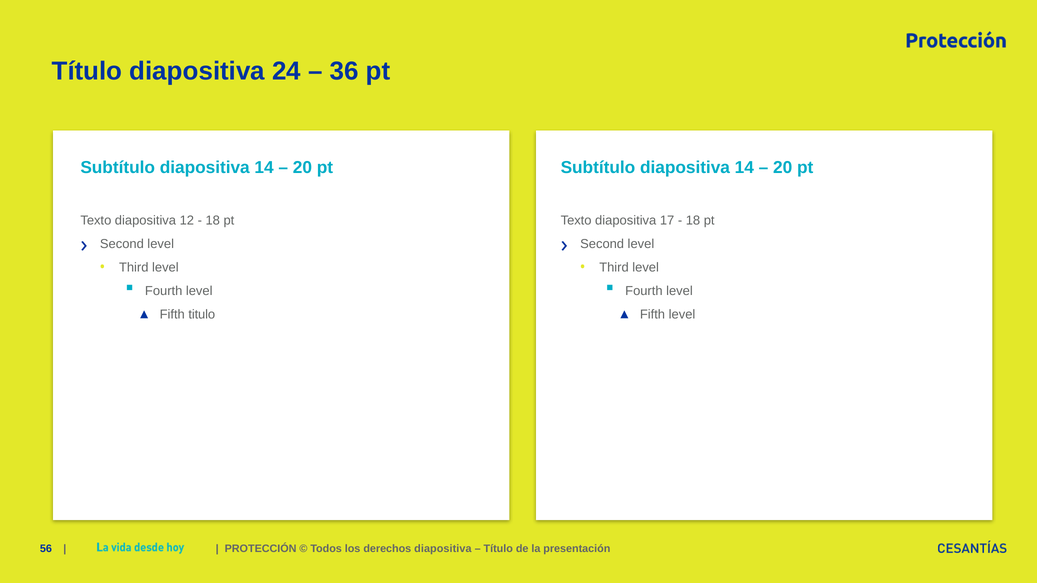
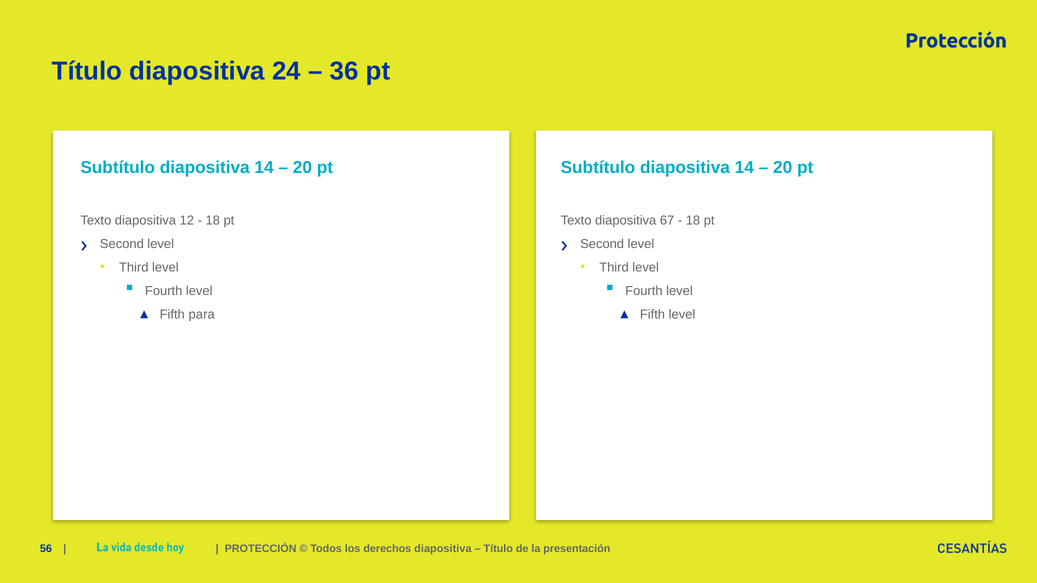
17: 17 -> 67 (667, 221)
titulo: titulo -> para (202, 314)
